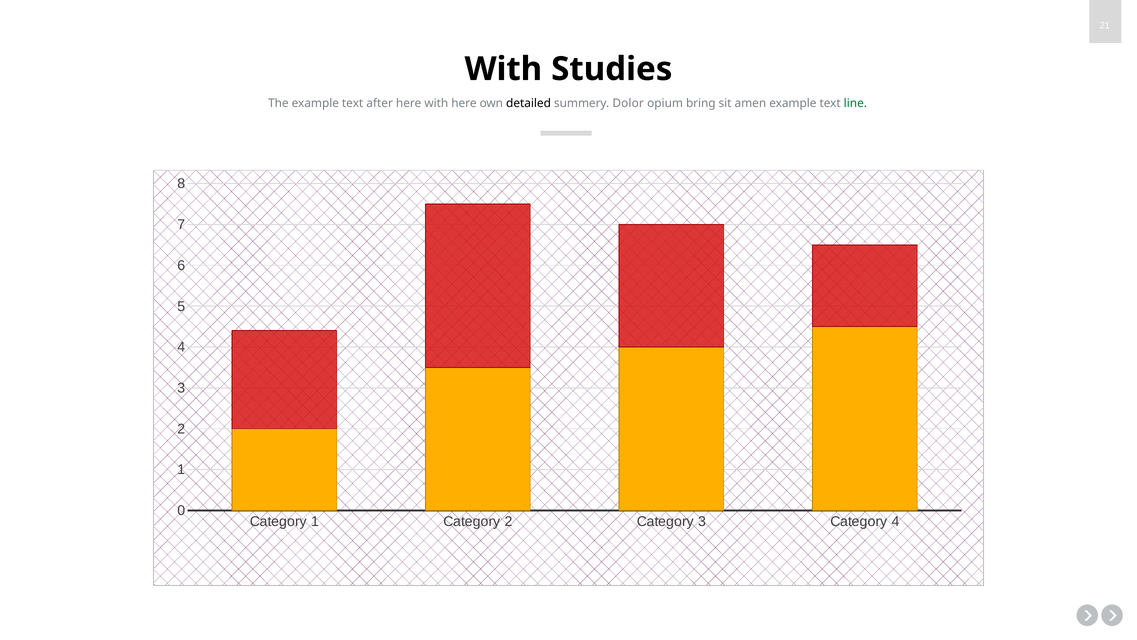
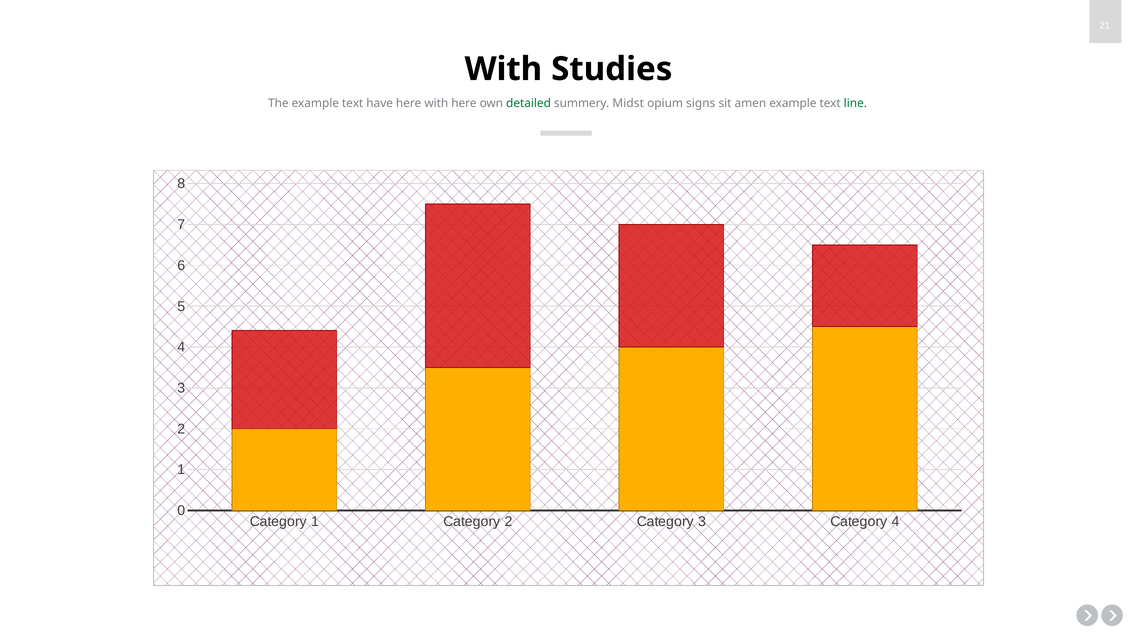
after: after -> have (380, 103)
detailed colour: black -> green (529, 103)
Dolor: Dolor -> Midst (628, 103)
bring: bring -> signs (701, 103)
